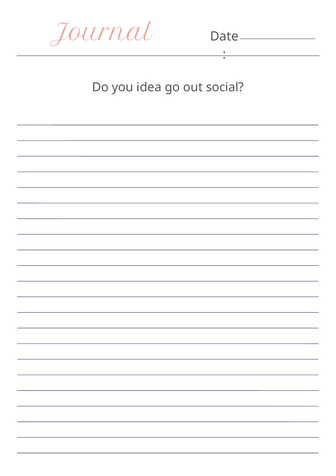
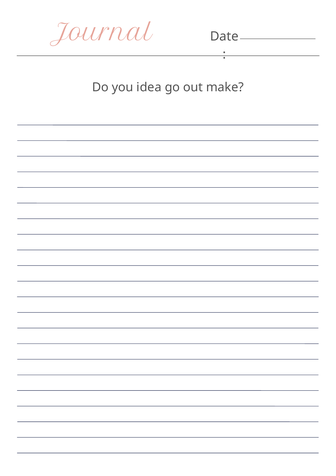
social: social -> make (225, 87)
